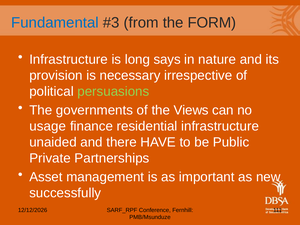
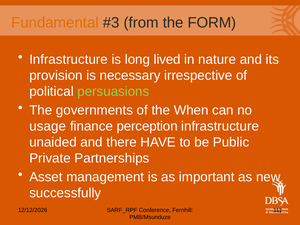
Fundamental colour: blue -> orange (55, 23)
says: says -> lived (167, 59)
Views: Views -> When (191, 110)
residential: residential -> perception (147, 126)
